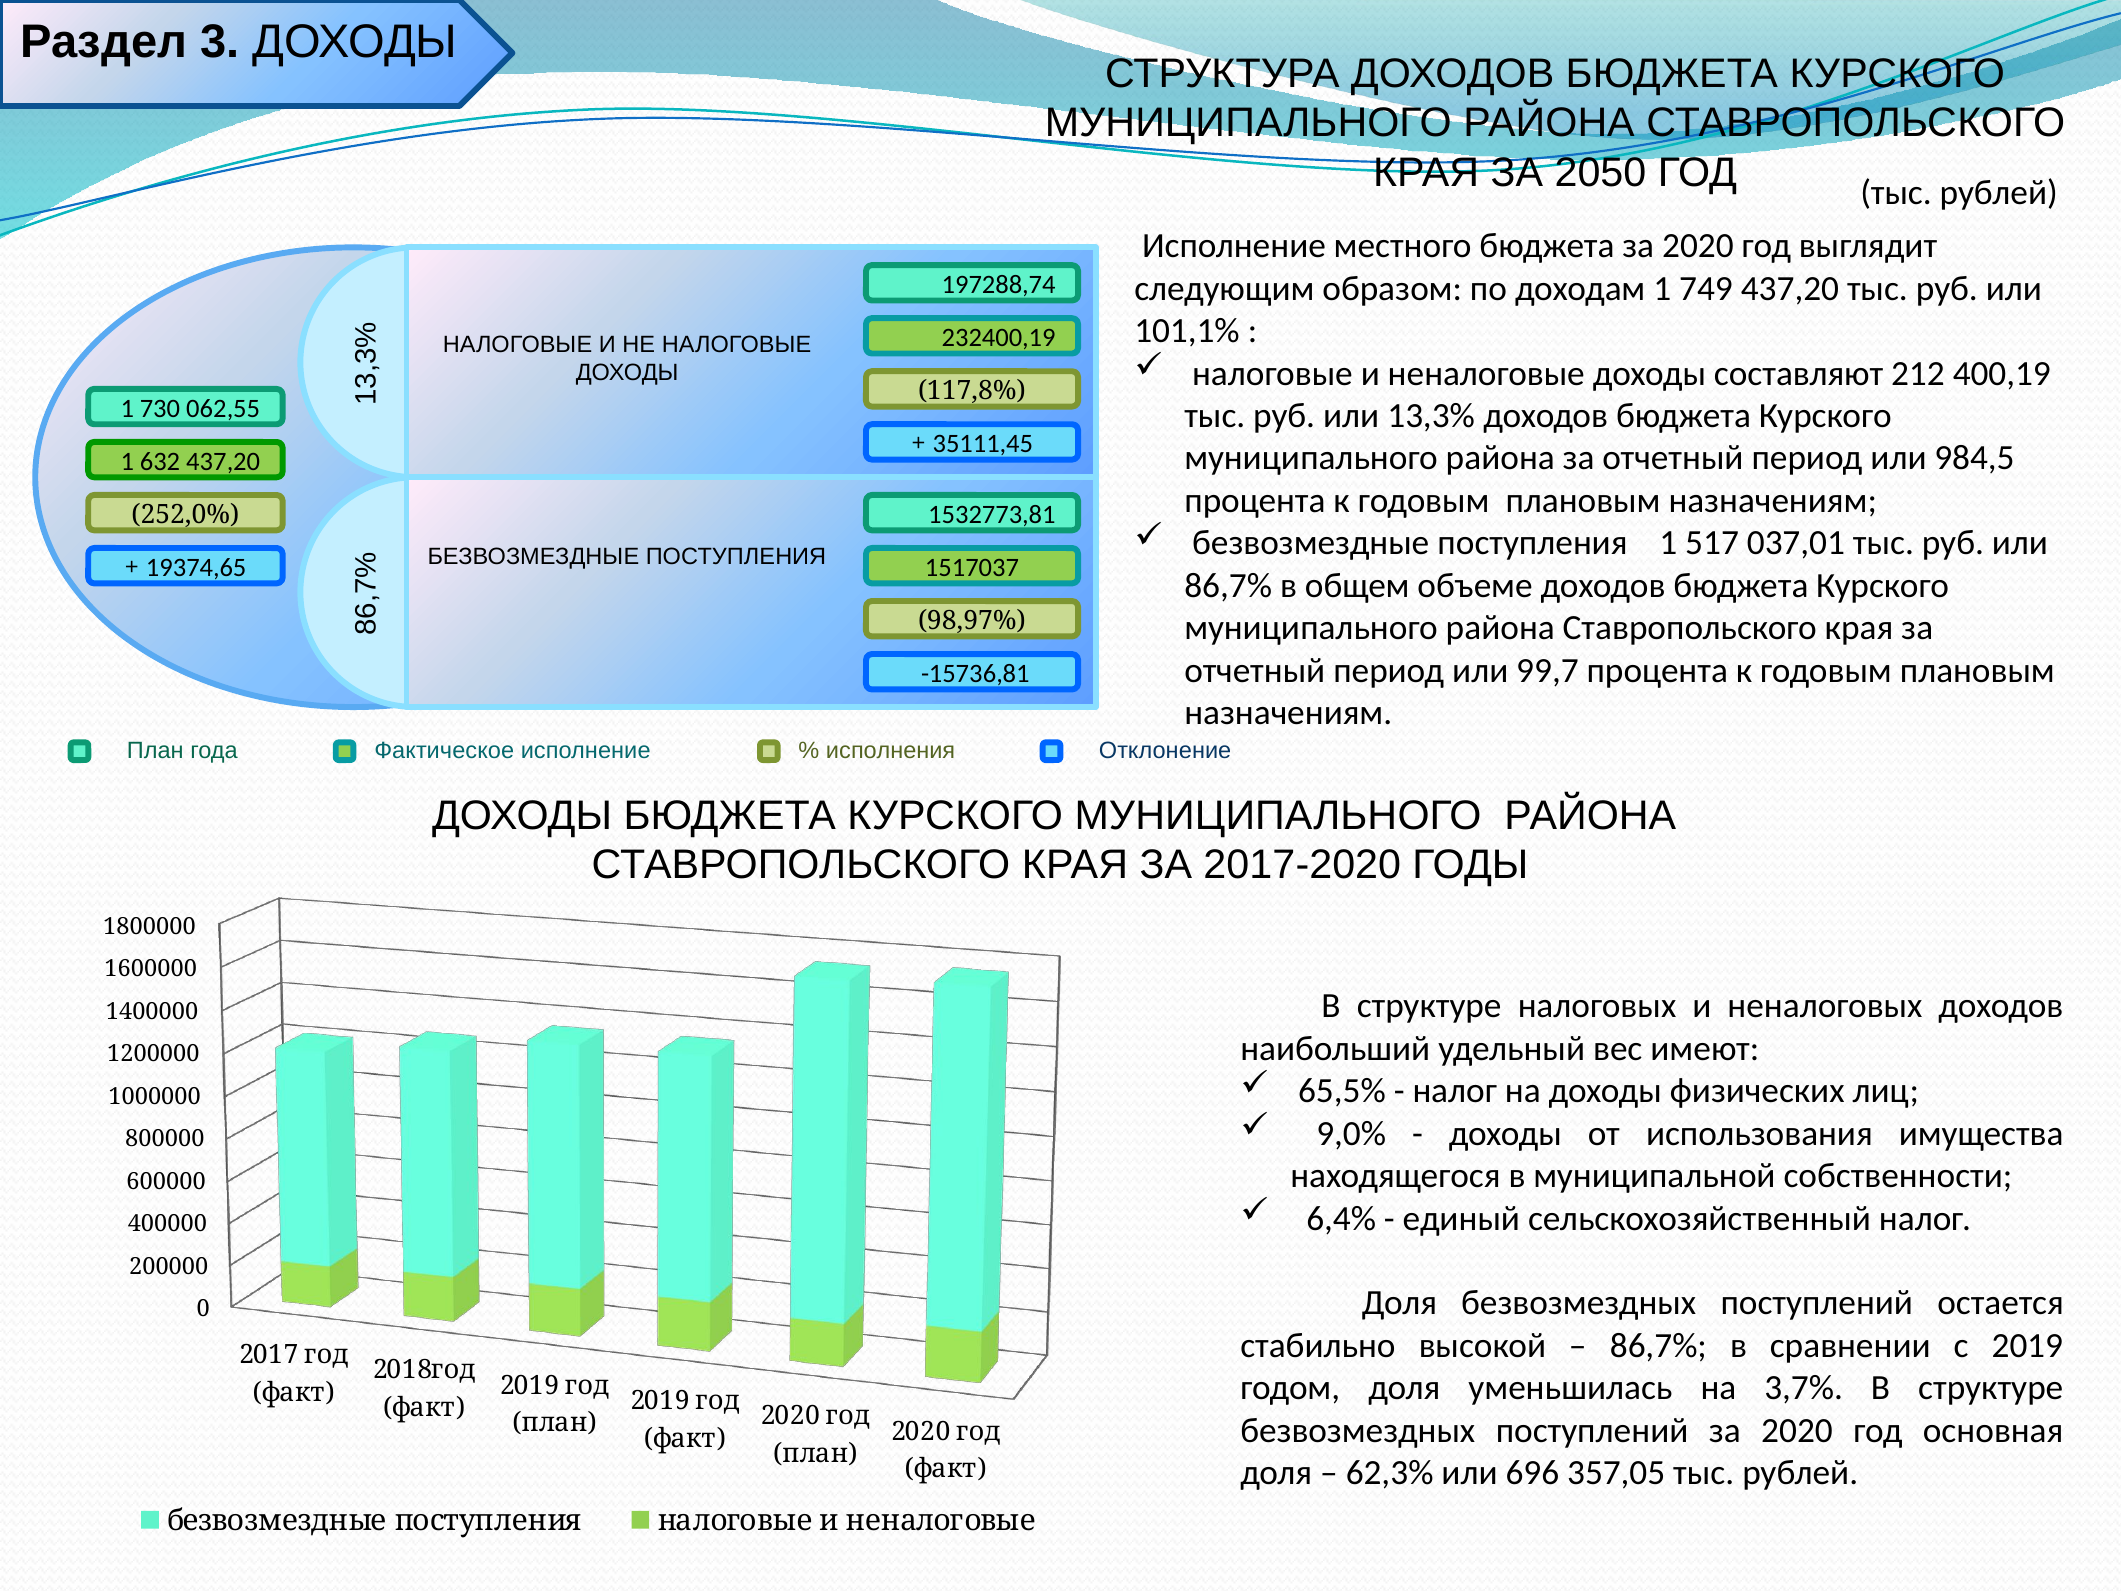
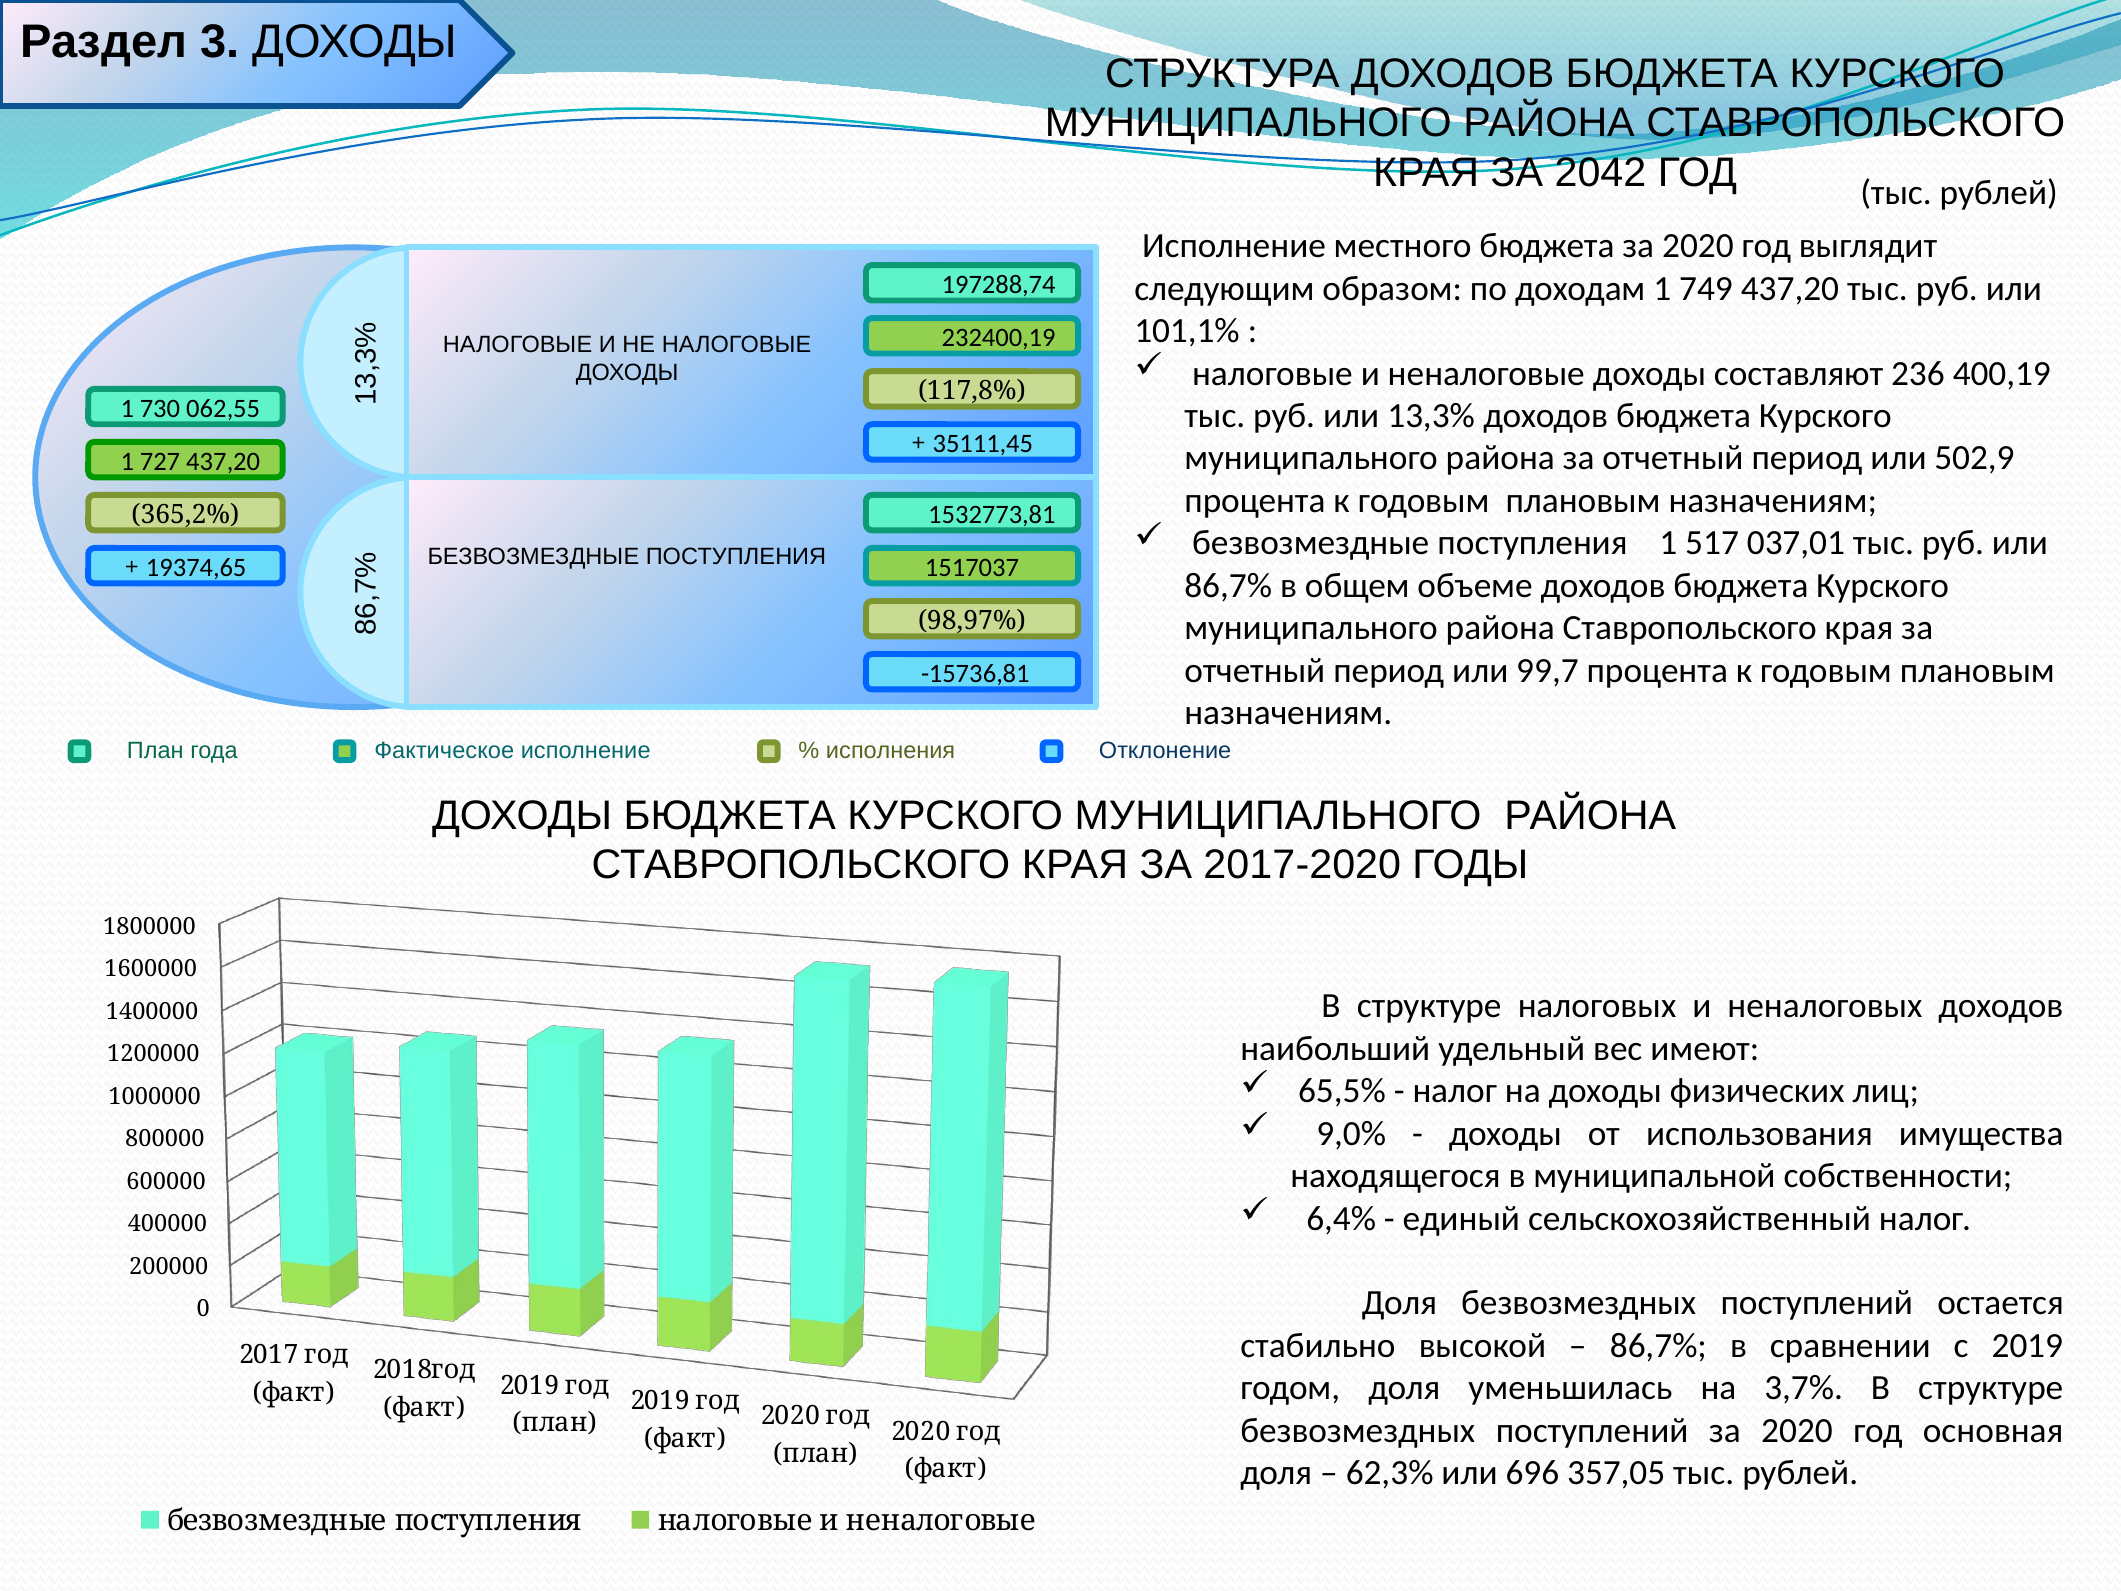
2050: 2050 -> 2042 (1600, 172)
212: 212 -> 236 (1918, 373)
984,5: 984,5 -> 502,9 (1974, 458)
632: 632 -> 727 (160, 461)
252,0%: 252,0% -> 365,2% (185, 514)
